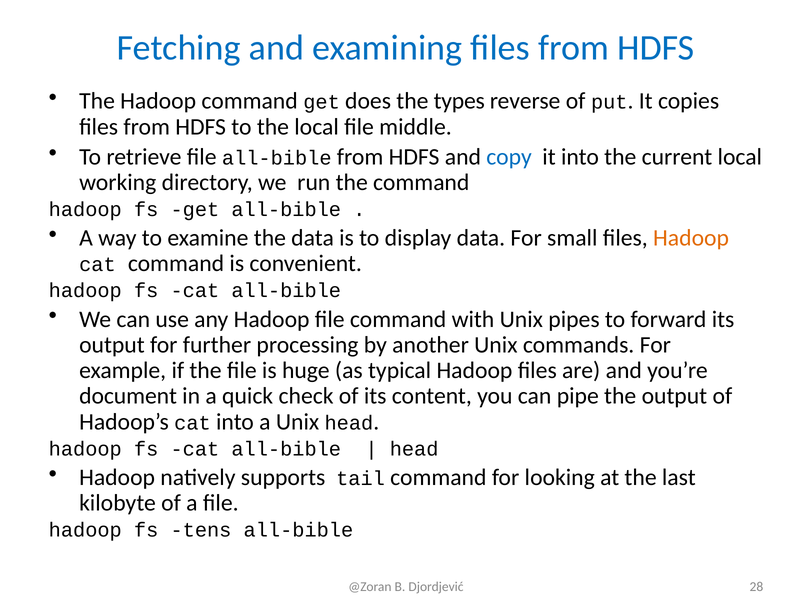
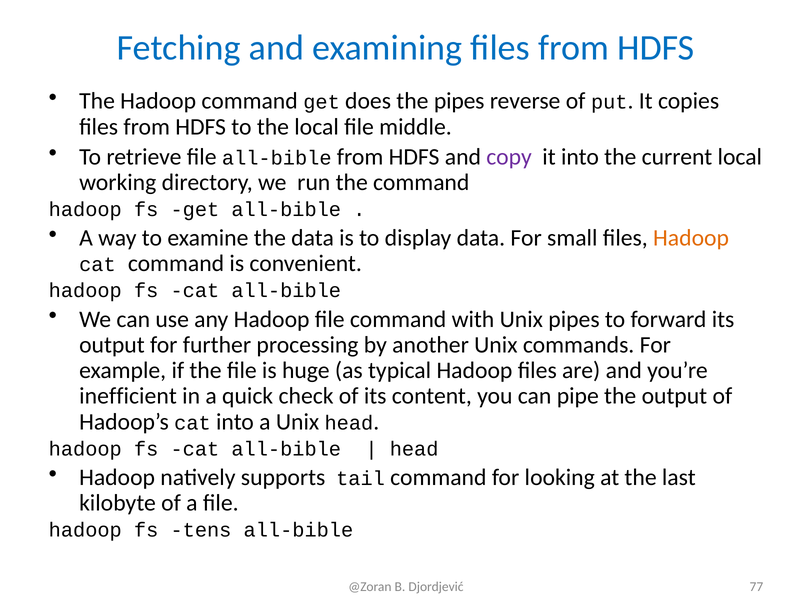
the types: types -> pipes (459, 101)
copy colour: blue -> purple (509, 157)
document: document -> inefficient (128, 396)
28: 28 -> 77 (756, 587)
